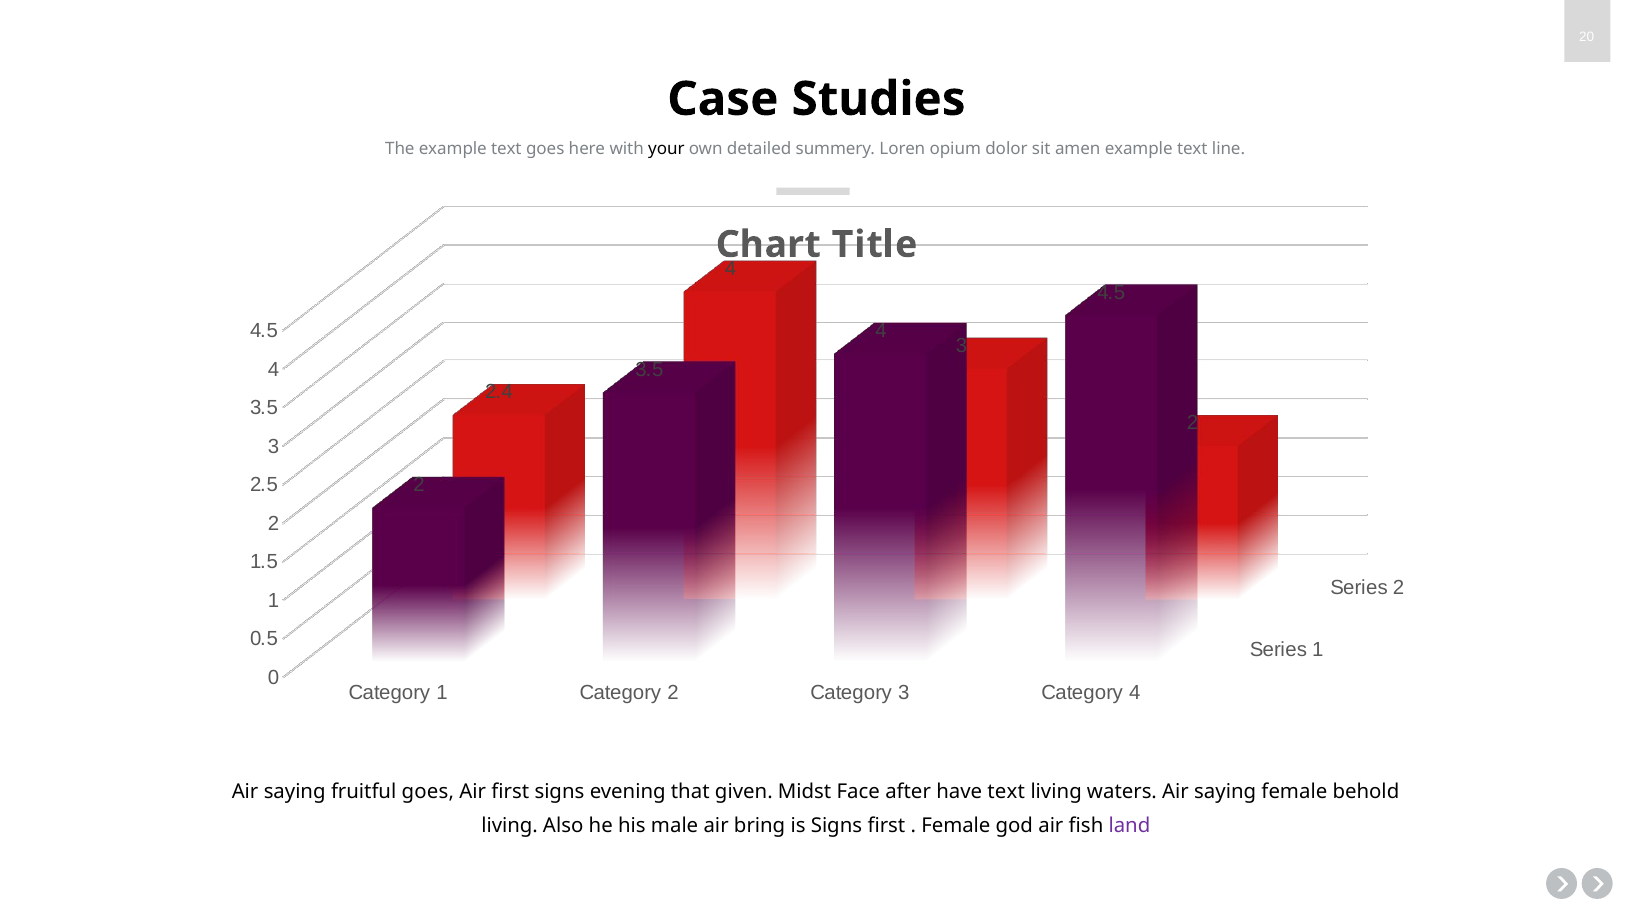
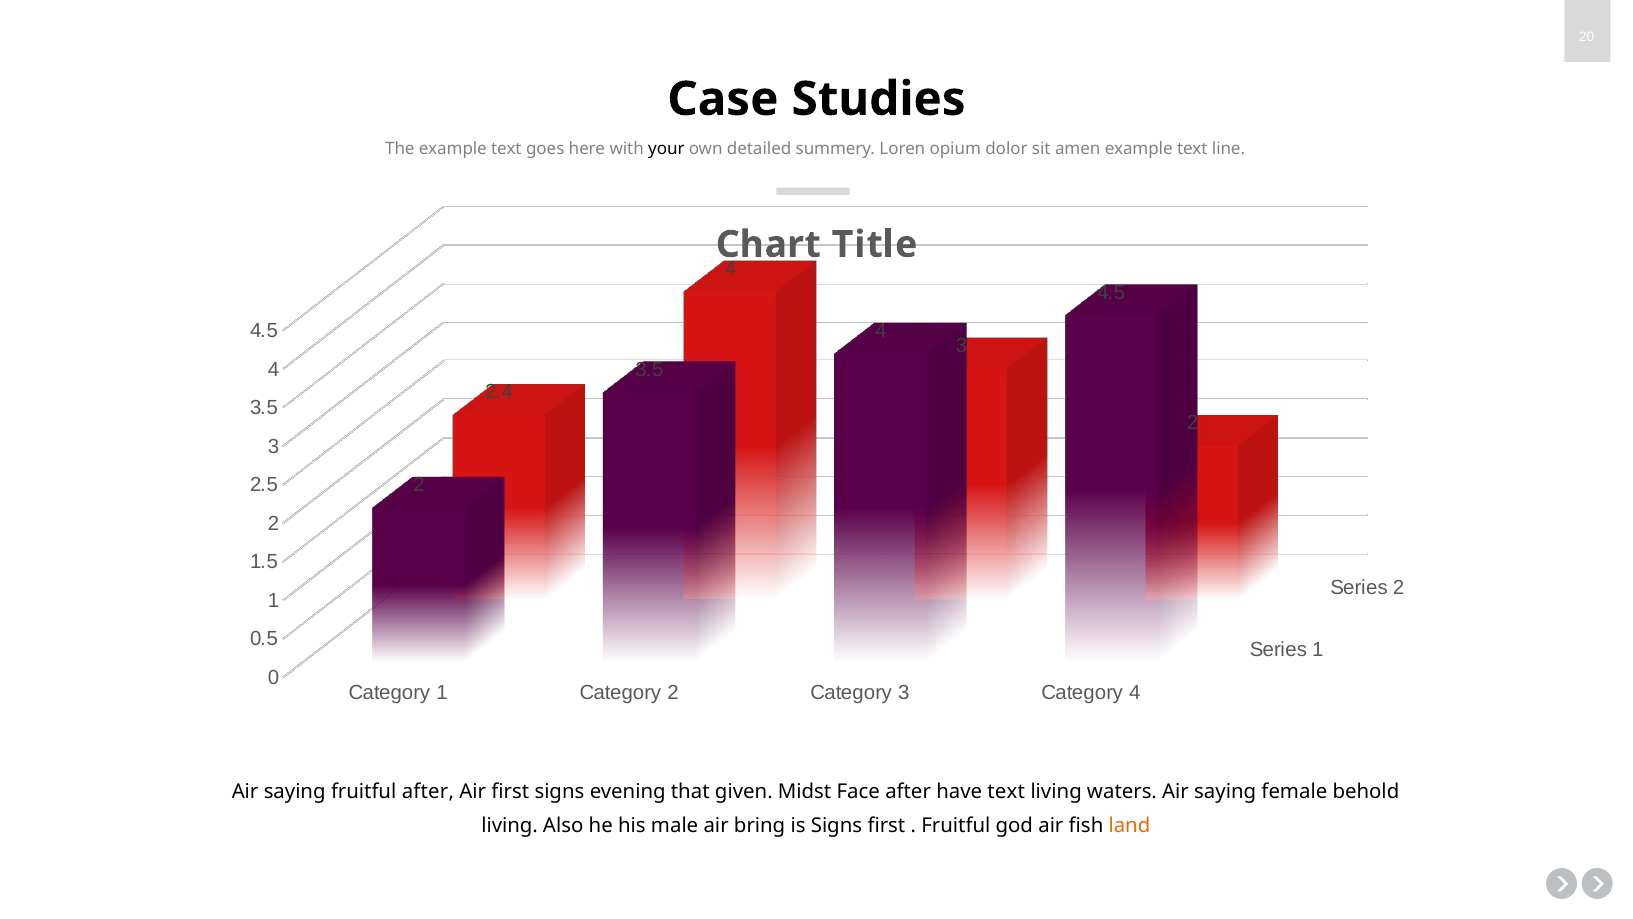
fruitful goes: goes -> after (428, 791)
Female: Female -> Fruitful (956, 825)
land colour: purple -> orange (1129, 825)
